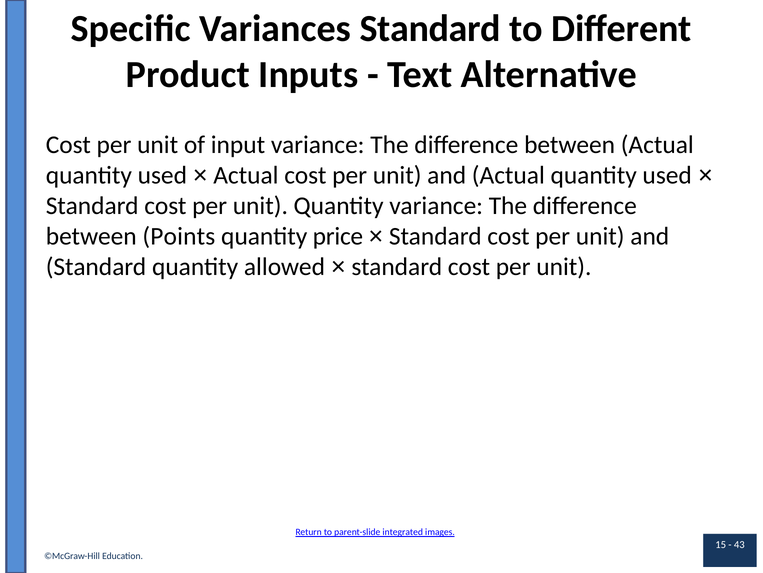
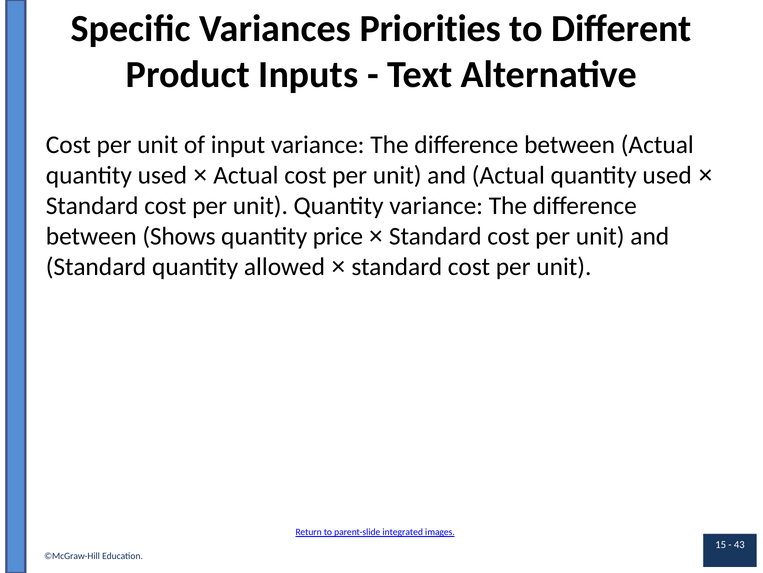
Variances Standard: Standard -> Priorities (430, 29)
Points: Points -> Shows (179, 236)
